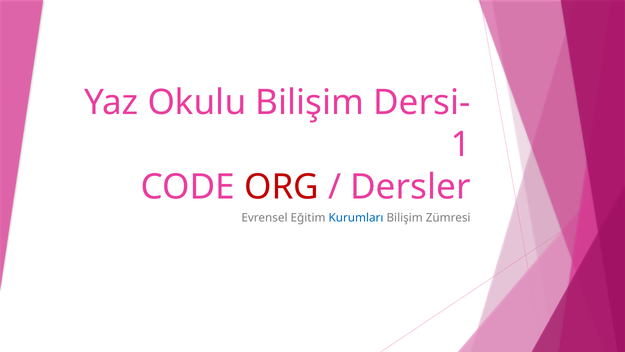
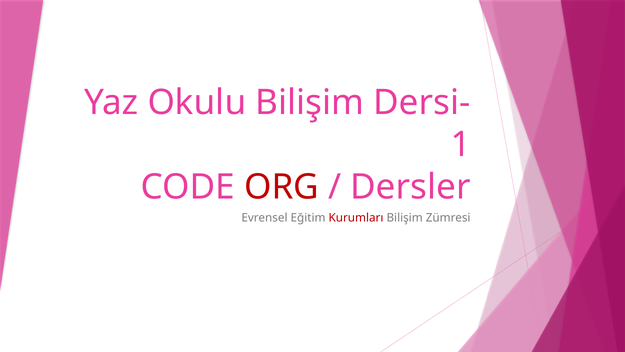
Kurumları colour: blue -> red (356, 218)
